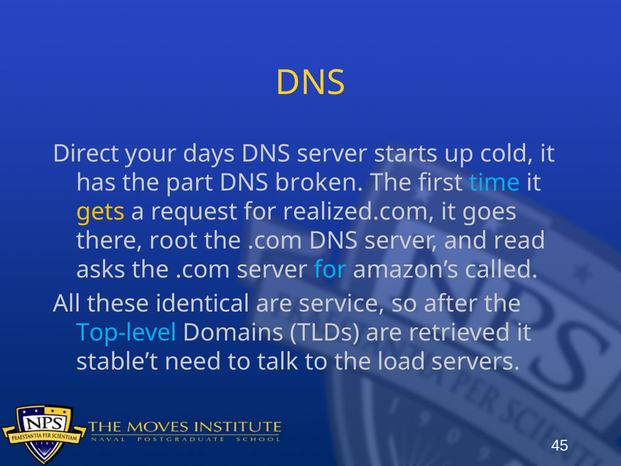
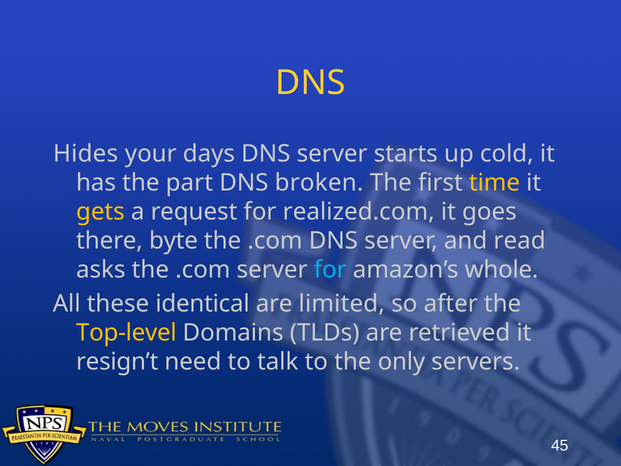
Direct: Direct -> Hides (86, 154)
time colour: light blue -> yellow (494, 183)
root: root -> byte (173, 241)
called: called -> whole (502, 270)
service: service -> limited (342, 304)
Top-level colour: light blue -> yellow (126, 333)
stable’t: stable’t -> resign’t (117, 362)
load: load -> only (401, 362)
